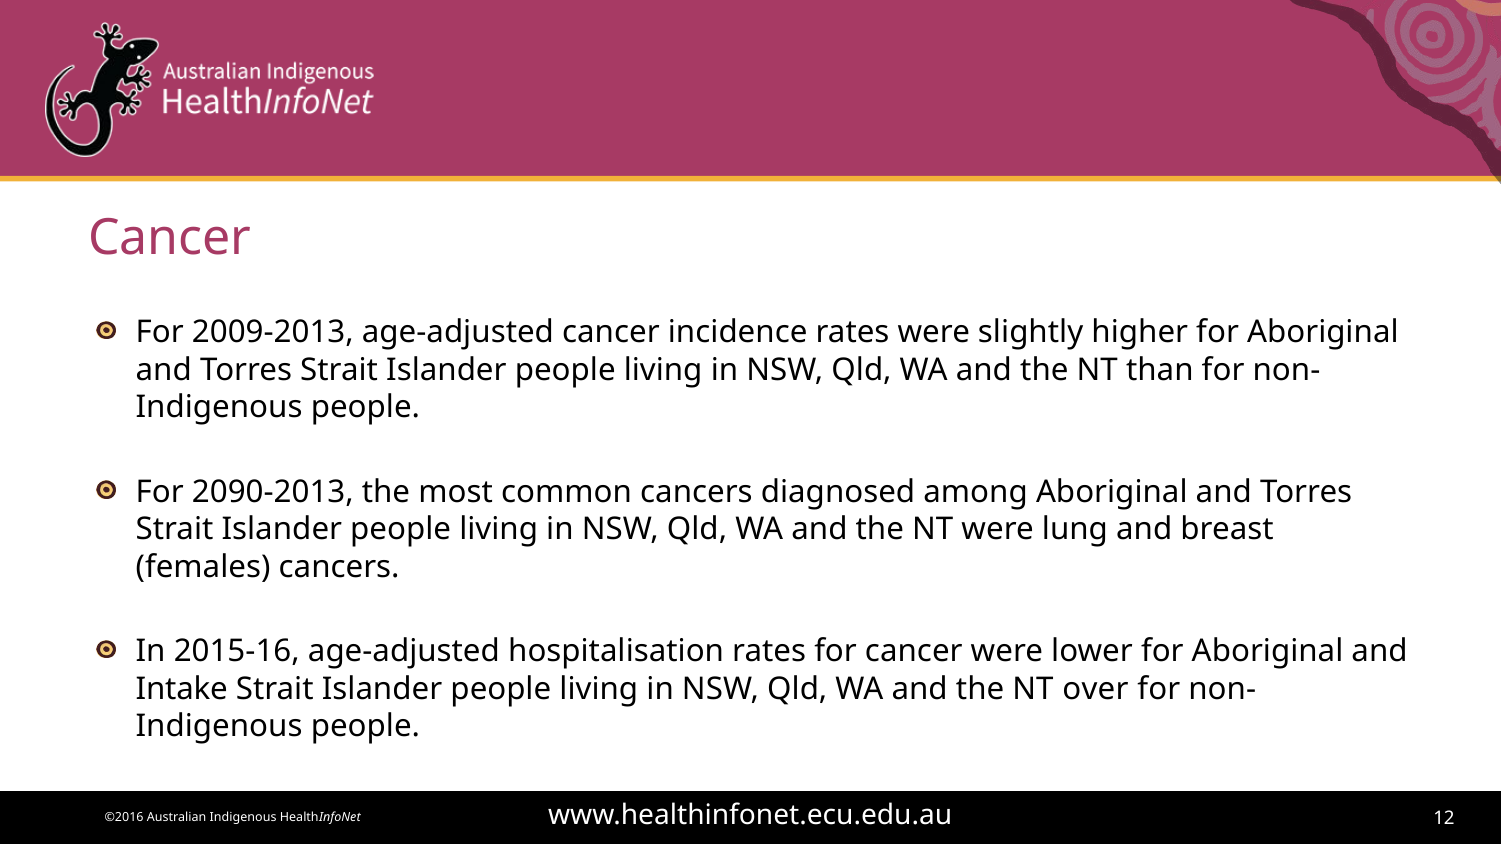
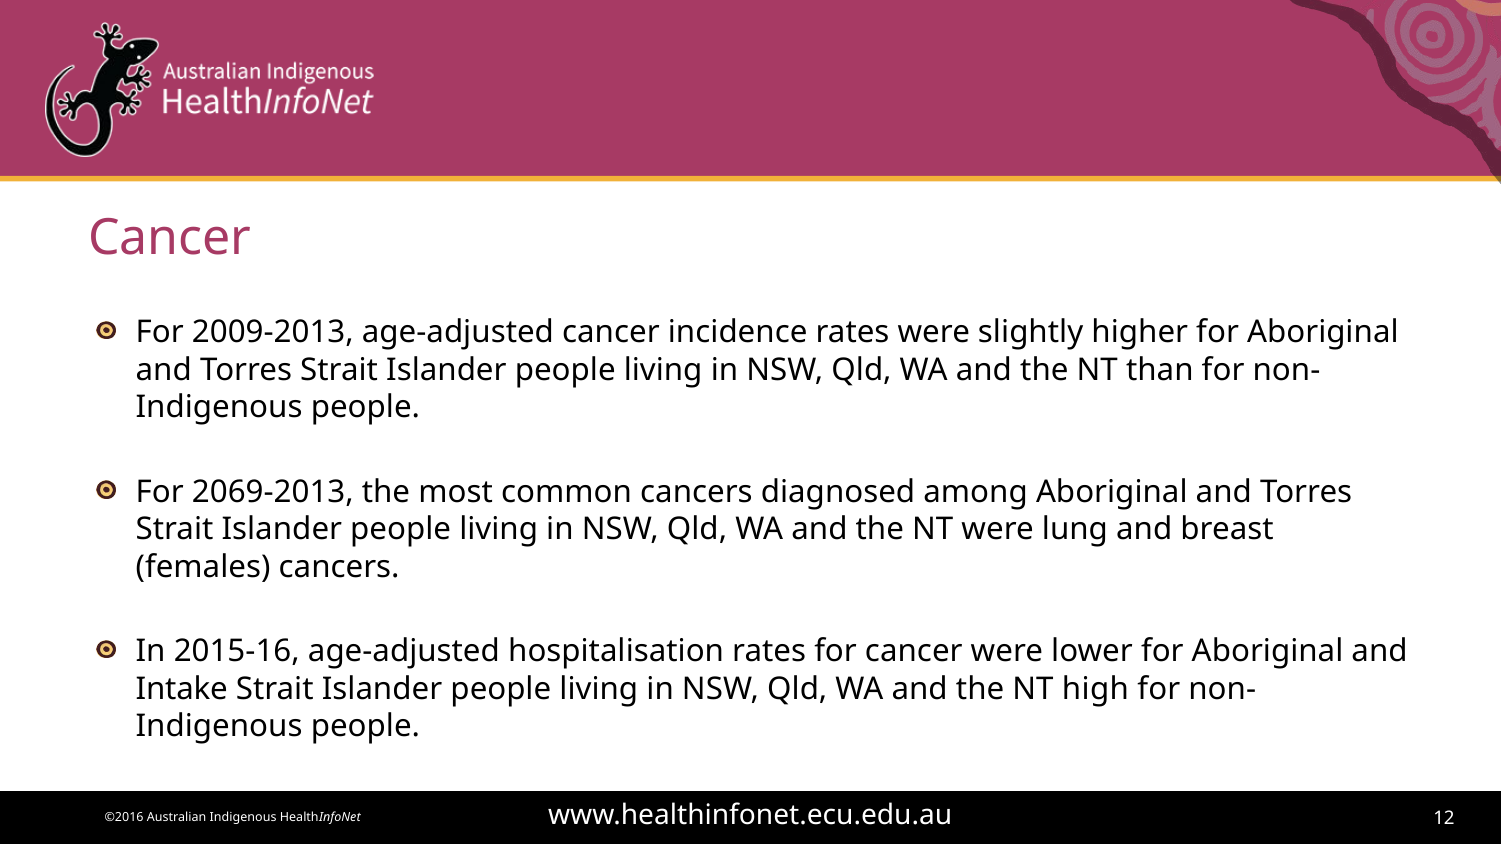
2090-2013: 2090-2013 -> 2069-2013 (273, 492)
over: over -> high (1095, 689)
